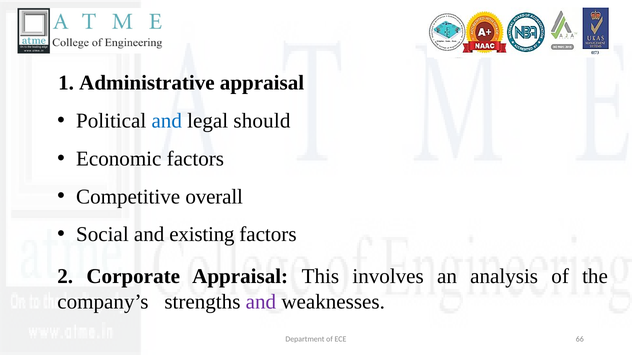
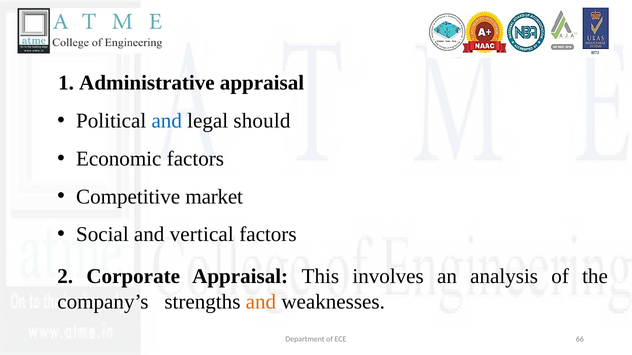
overall: overall -> market (214, 197)
existing: existing -> vertical (202, 235)
and colour: purple -> orange (261, 302)
